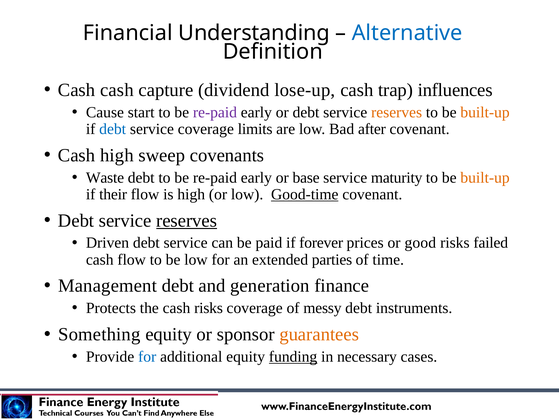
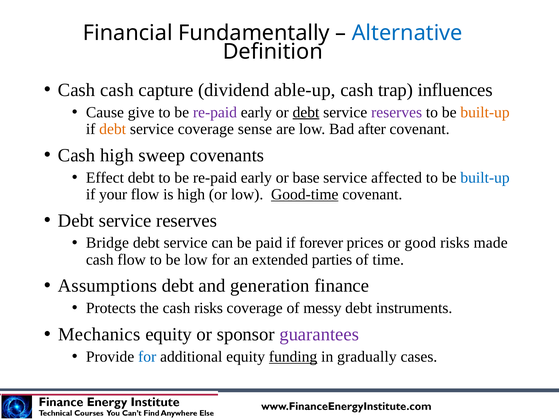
Understanding: Understanding -> Fundamentally (254, 33)
lose-up: lose-up -> able-up (305, 90)
start: start -> give (141, 112)
debt underline: none -> present (306, 112)
reserves colour: orange -> purple (397, 112)
debt colour: blue -> orange (113, 129)
limits: limits -> sense (255, 129)
Waste: Waste -> Effect (105, 178)
maturity: maturity -> affected (397, 178)
built-up colour: orange -> blue (485, 178)
their: their -> your (113, 194)
reserves underline: present -> none (187, 221)
Driven: Driven -> Bridge (107, 243)
failed: failed -> made (491, 243)
Management: Management -> Assumptions (108, 286)
Something: Something -> Mechanics (99, 335)
guarantees colour: orange -> purple (319, 335)
necessary: necessary -> gradually (367, 357)
